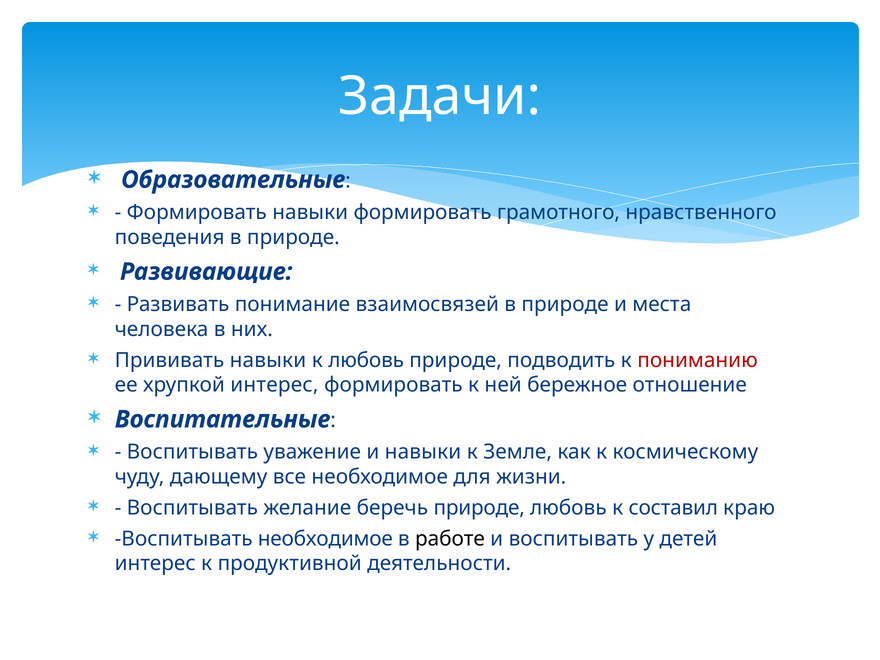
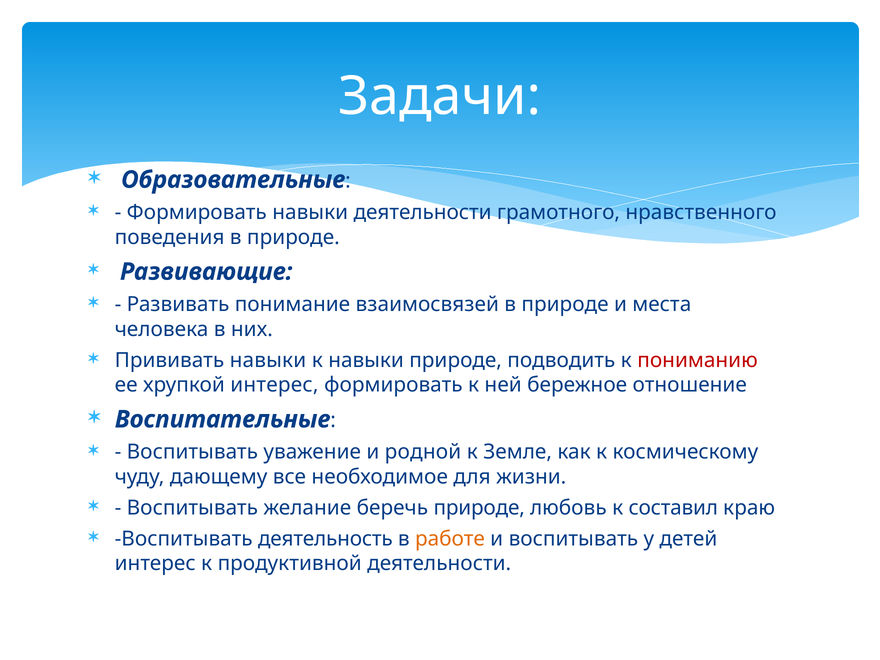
навыки формировать: формировать -> деятельности (423, 212)
к любовь: любовь -> навыки (366, 360)
и навыки: навыки -> родной (423, 452)
Воспитывать необходимое: необходимое -> деятельность (325, 539)
работе colour: black -> orange (450, 539)
